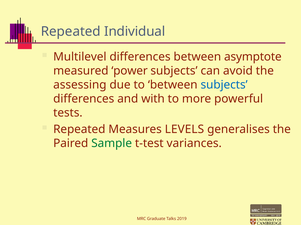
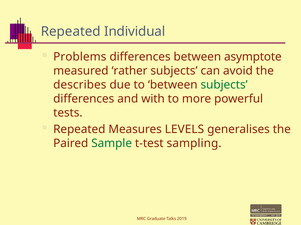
Multilevel: Multilevel -> Problems (80, 57)
power: power -> rather (129, 71)
assessing: assessing -> describes (80, 85)
subjects colour: blue -> green (224, 85)
variances: variances -> sampling (194, 144)
